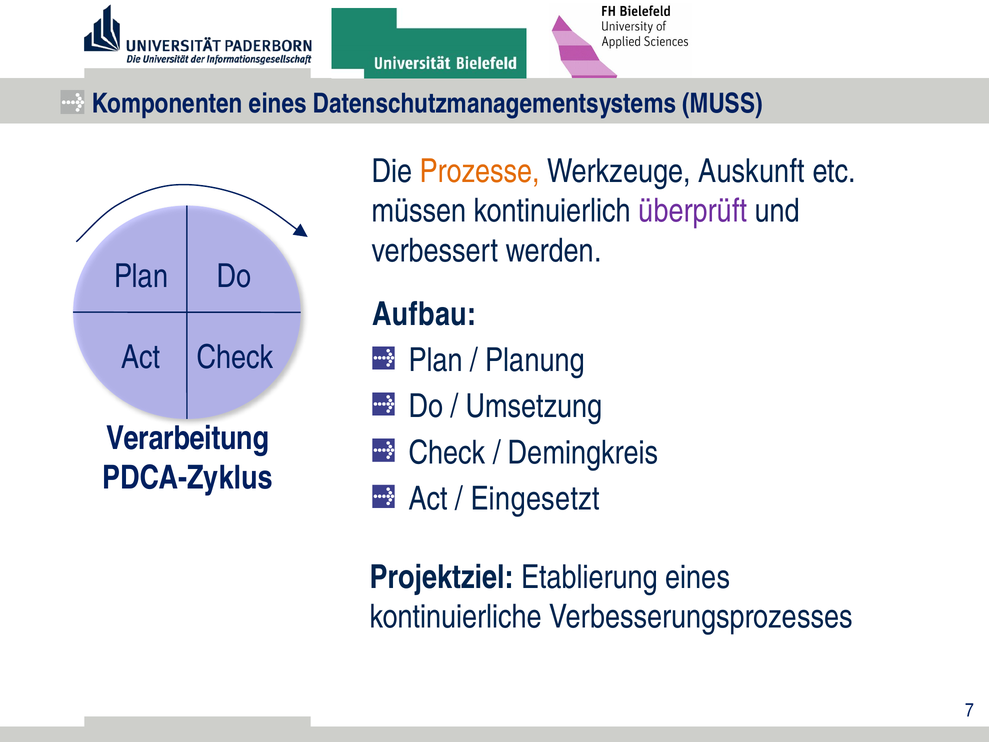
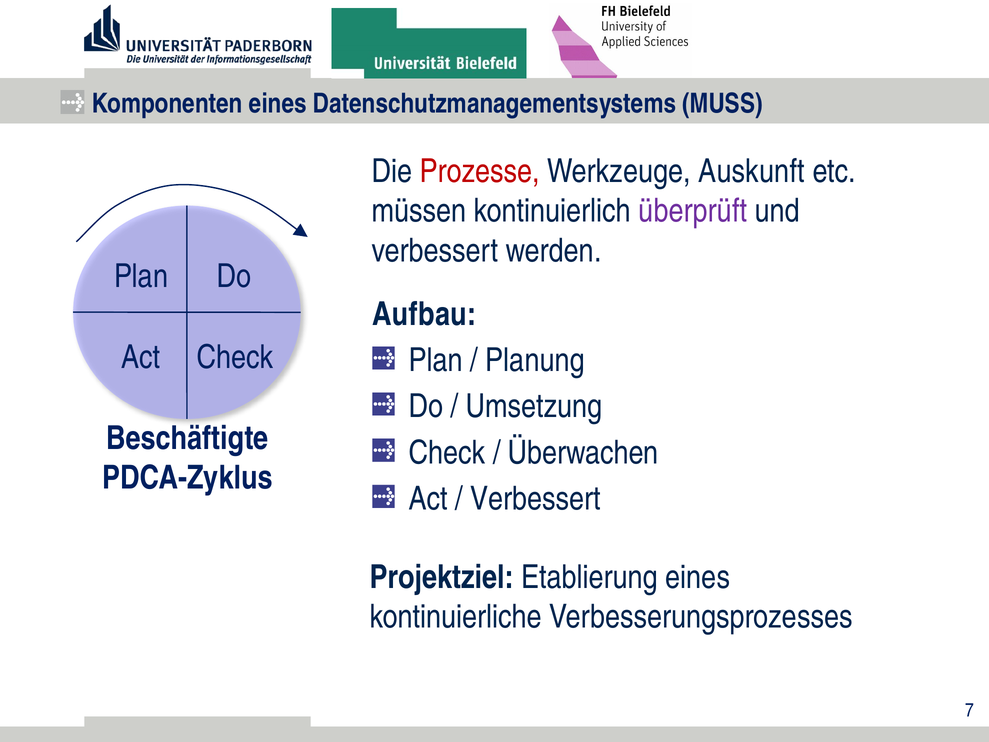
Prozesse colour: orange -> red (480, 171)
Verarbeitung: Verarbeitung -> Beschäftigte (187, 438)
Demingkreis: Demingkreis -> Überwachen (583, 453)
Eingesetzt: Eingesetzt -> Verbessert (535, 499)
